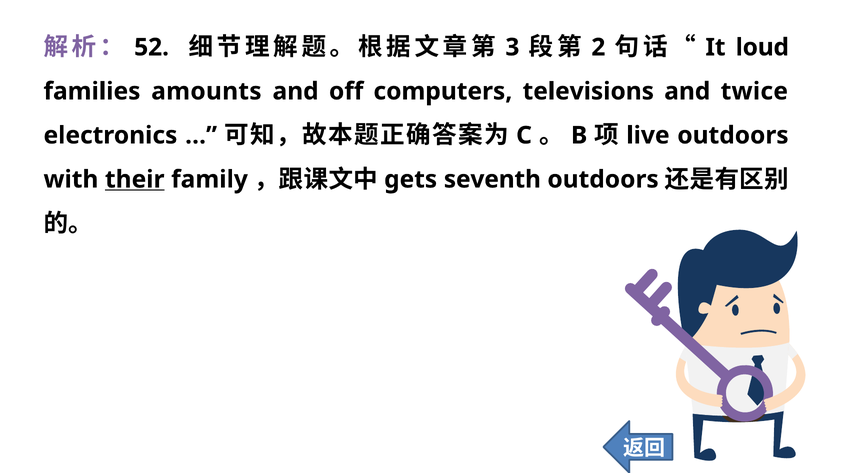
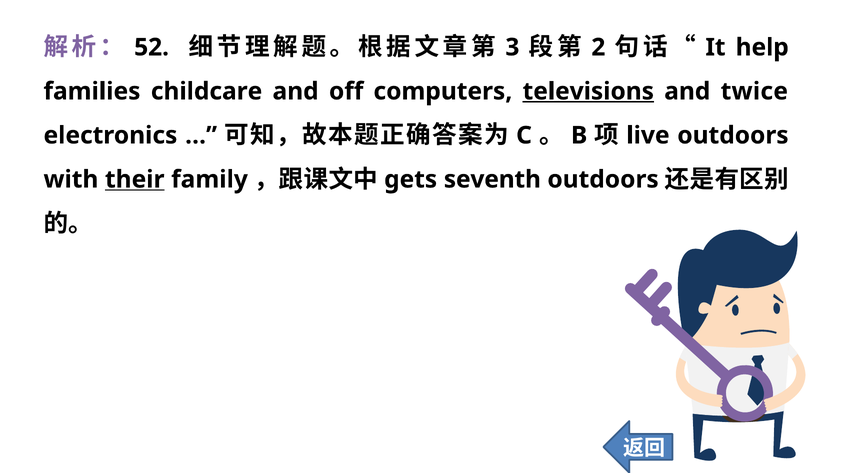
loud: loud -> help (762, 47)
amounts: amounts -> childcare (207, 91)
televisions underline: none -> present (588, 91)
